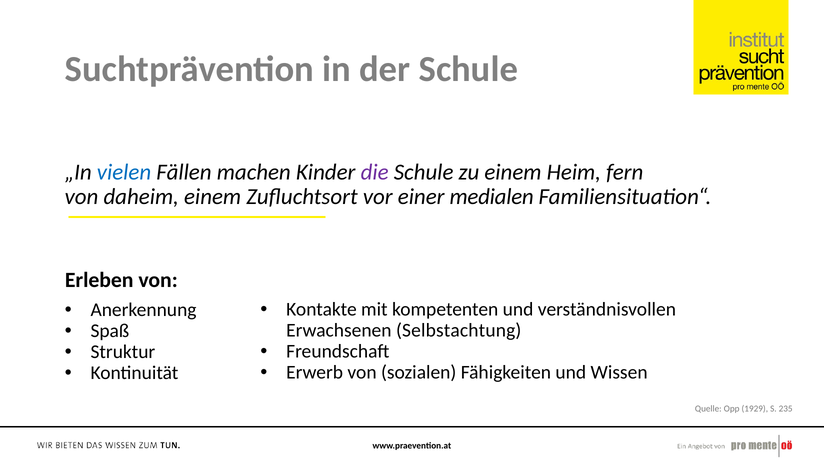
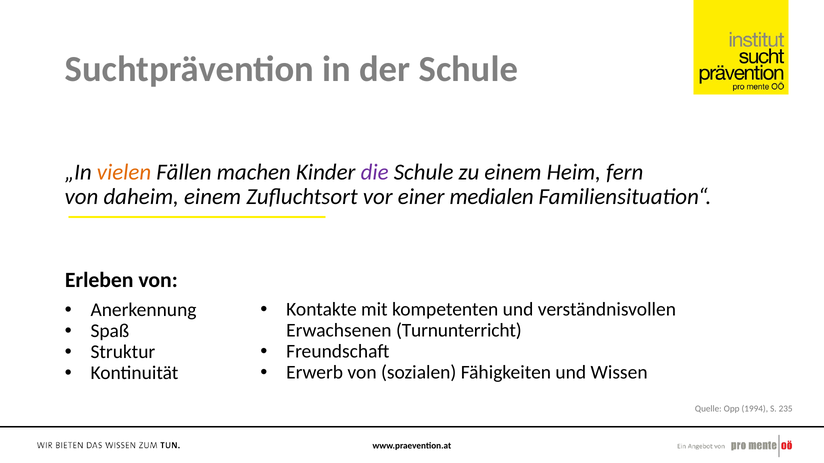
vielen colour: blue -> orange (124, 172)
Selbstachtung: Selbstachtung -> Turnunterricht (459, 331)
1929: 1929 -> 1994 (755, 409)
